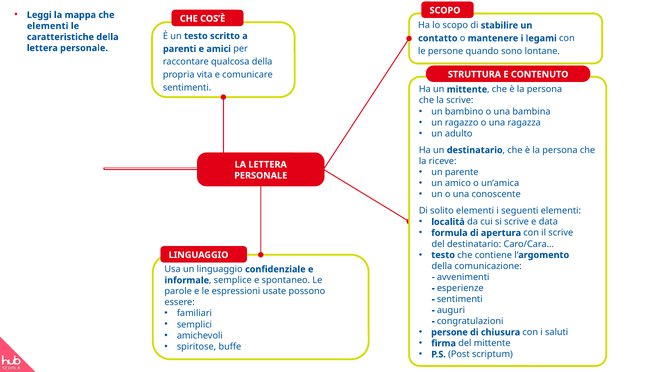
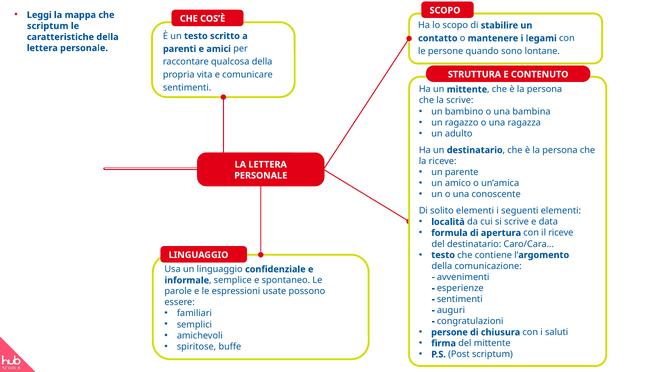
elementi: elementi -> scriptum (48, 26)
il scrive: scrive -> riceve (561, 233)
